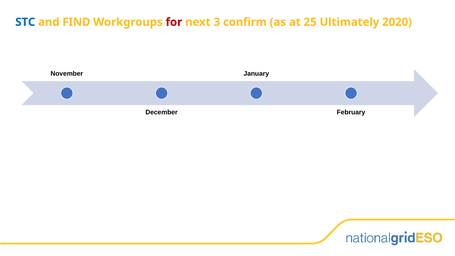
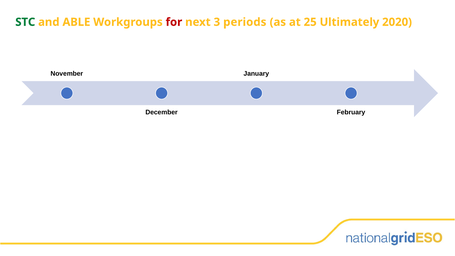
STC colour: blue -> green (25, 22)
FIND: FIND -> ABLE (76, 22)
confirm: confirm -> periods (245, 22)
